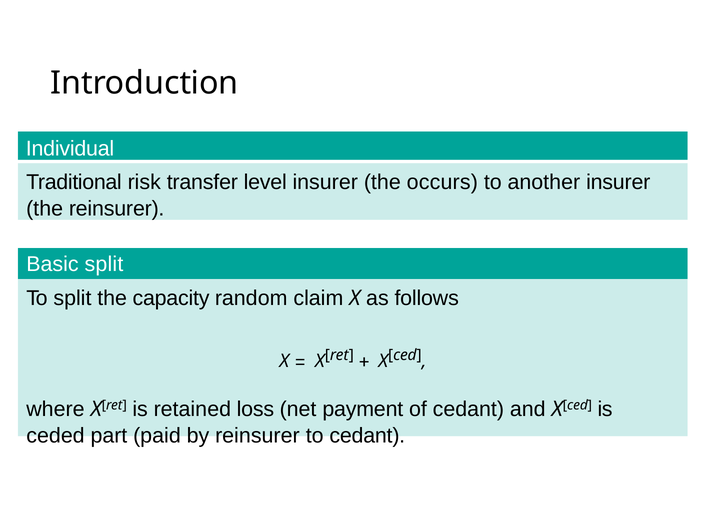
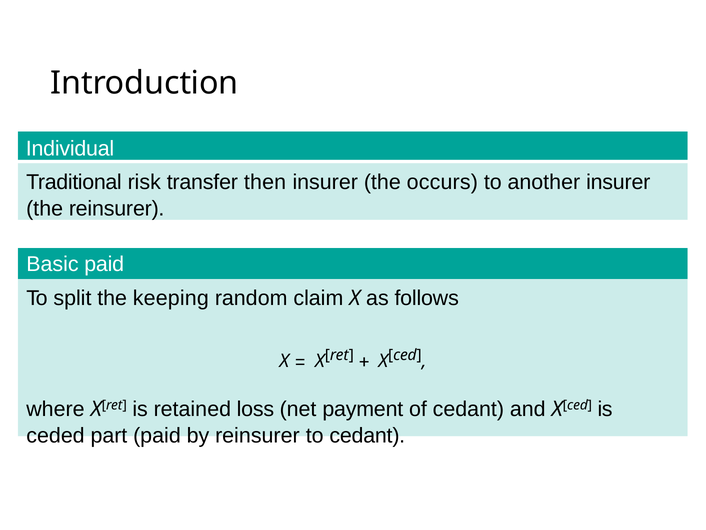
level: level -> then (265, 182)
Basic split: split -> paid (104, 264)
capacity: capacity -> keeping (171, 298)
